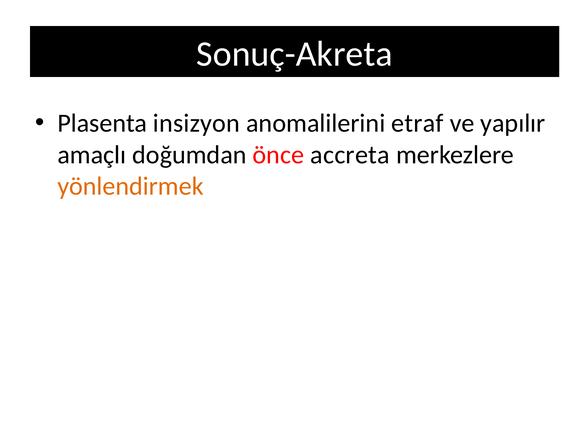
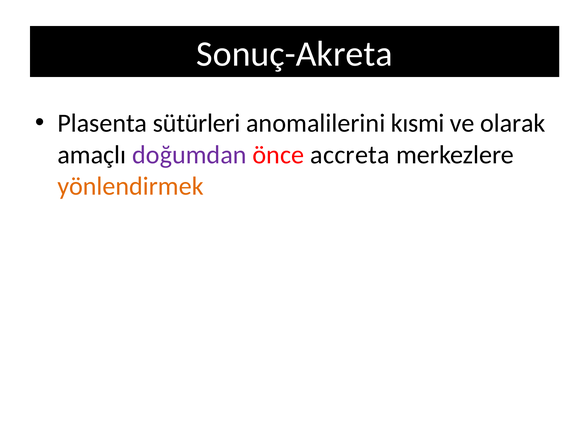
insizyon: insizyon -> sütürleri (197, 123)
etraf: etraf -> kısmi (418, 123)
yapılır: yapılır -> olarak (513, 123)
doğumdan colour: black -> purple (189, 155)
